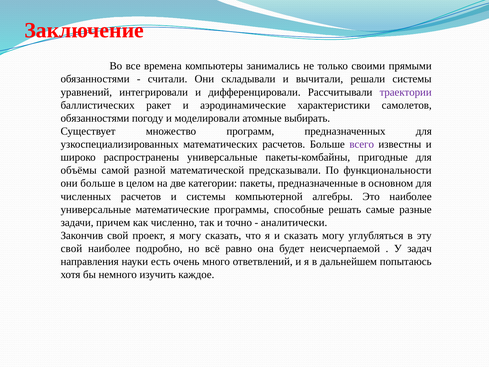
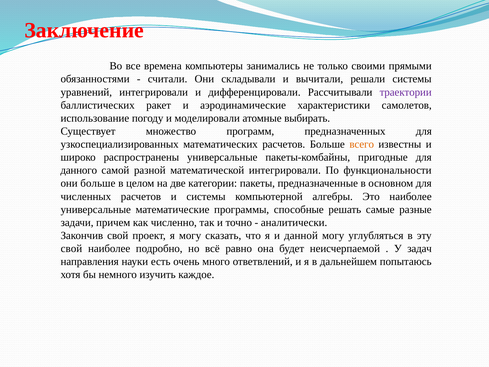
обязанностями: обязанностями -> использование (95, 118)
всего colour: purple -> orange (362, 144)
объёмы: объёмы -> данного (79, 170)
математической предсказывали: предсказывали -> интегрировали (285, 170)
и сказать: сказать -> данной (301, 235)
